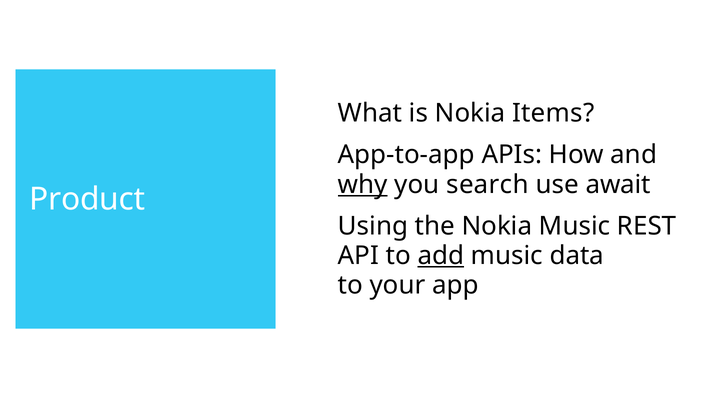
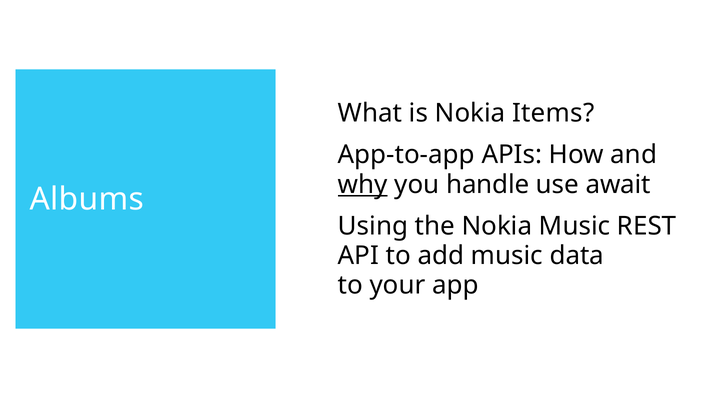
search: search -> handle (488, 184)
Product: Product -> Albums (87, 199)
add underline: present -> none (441, 255)
